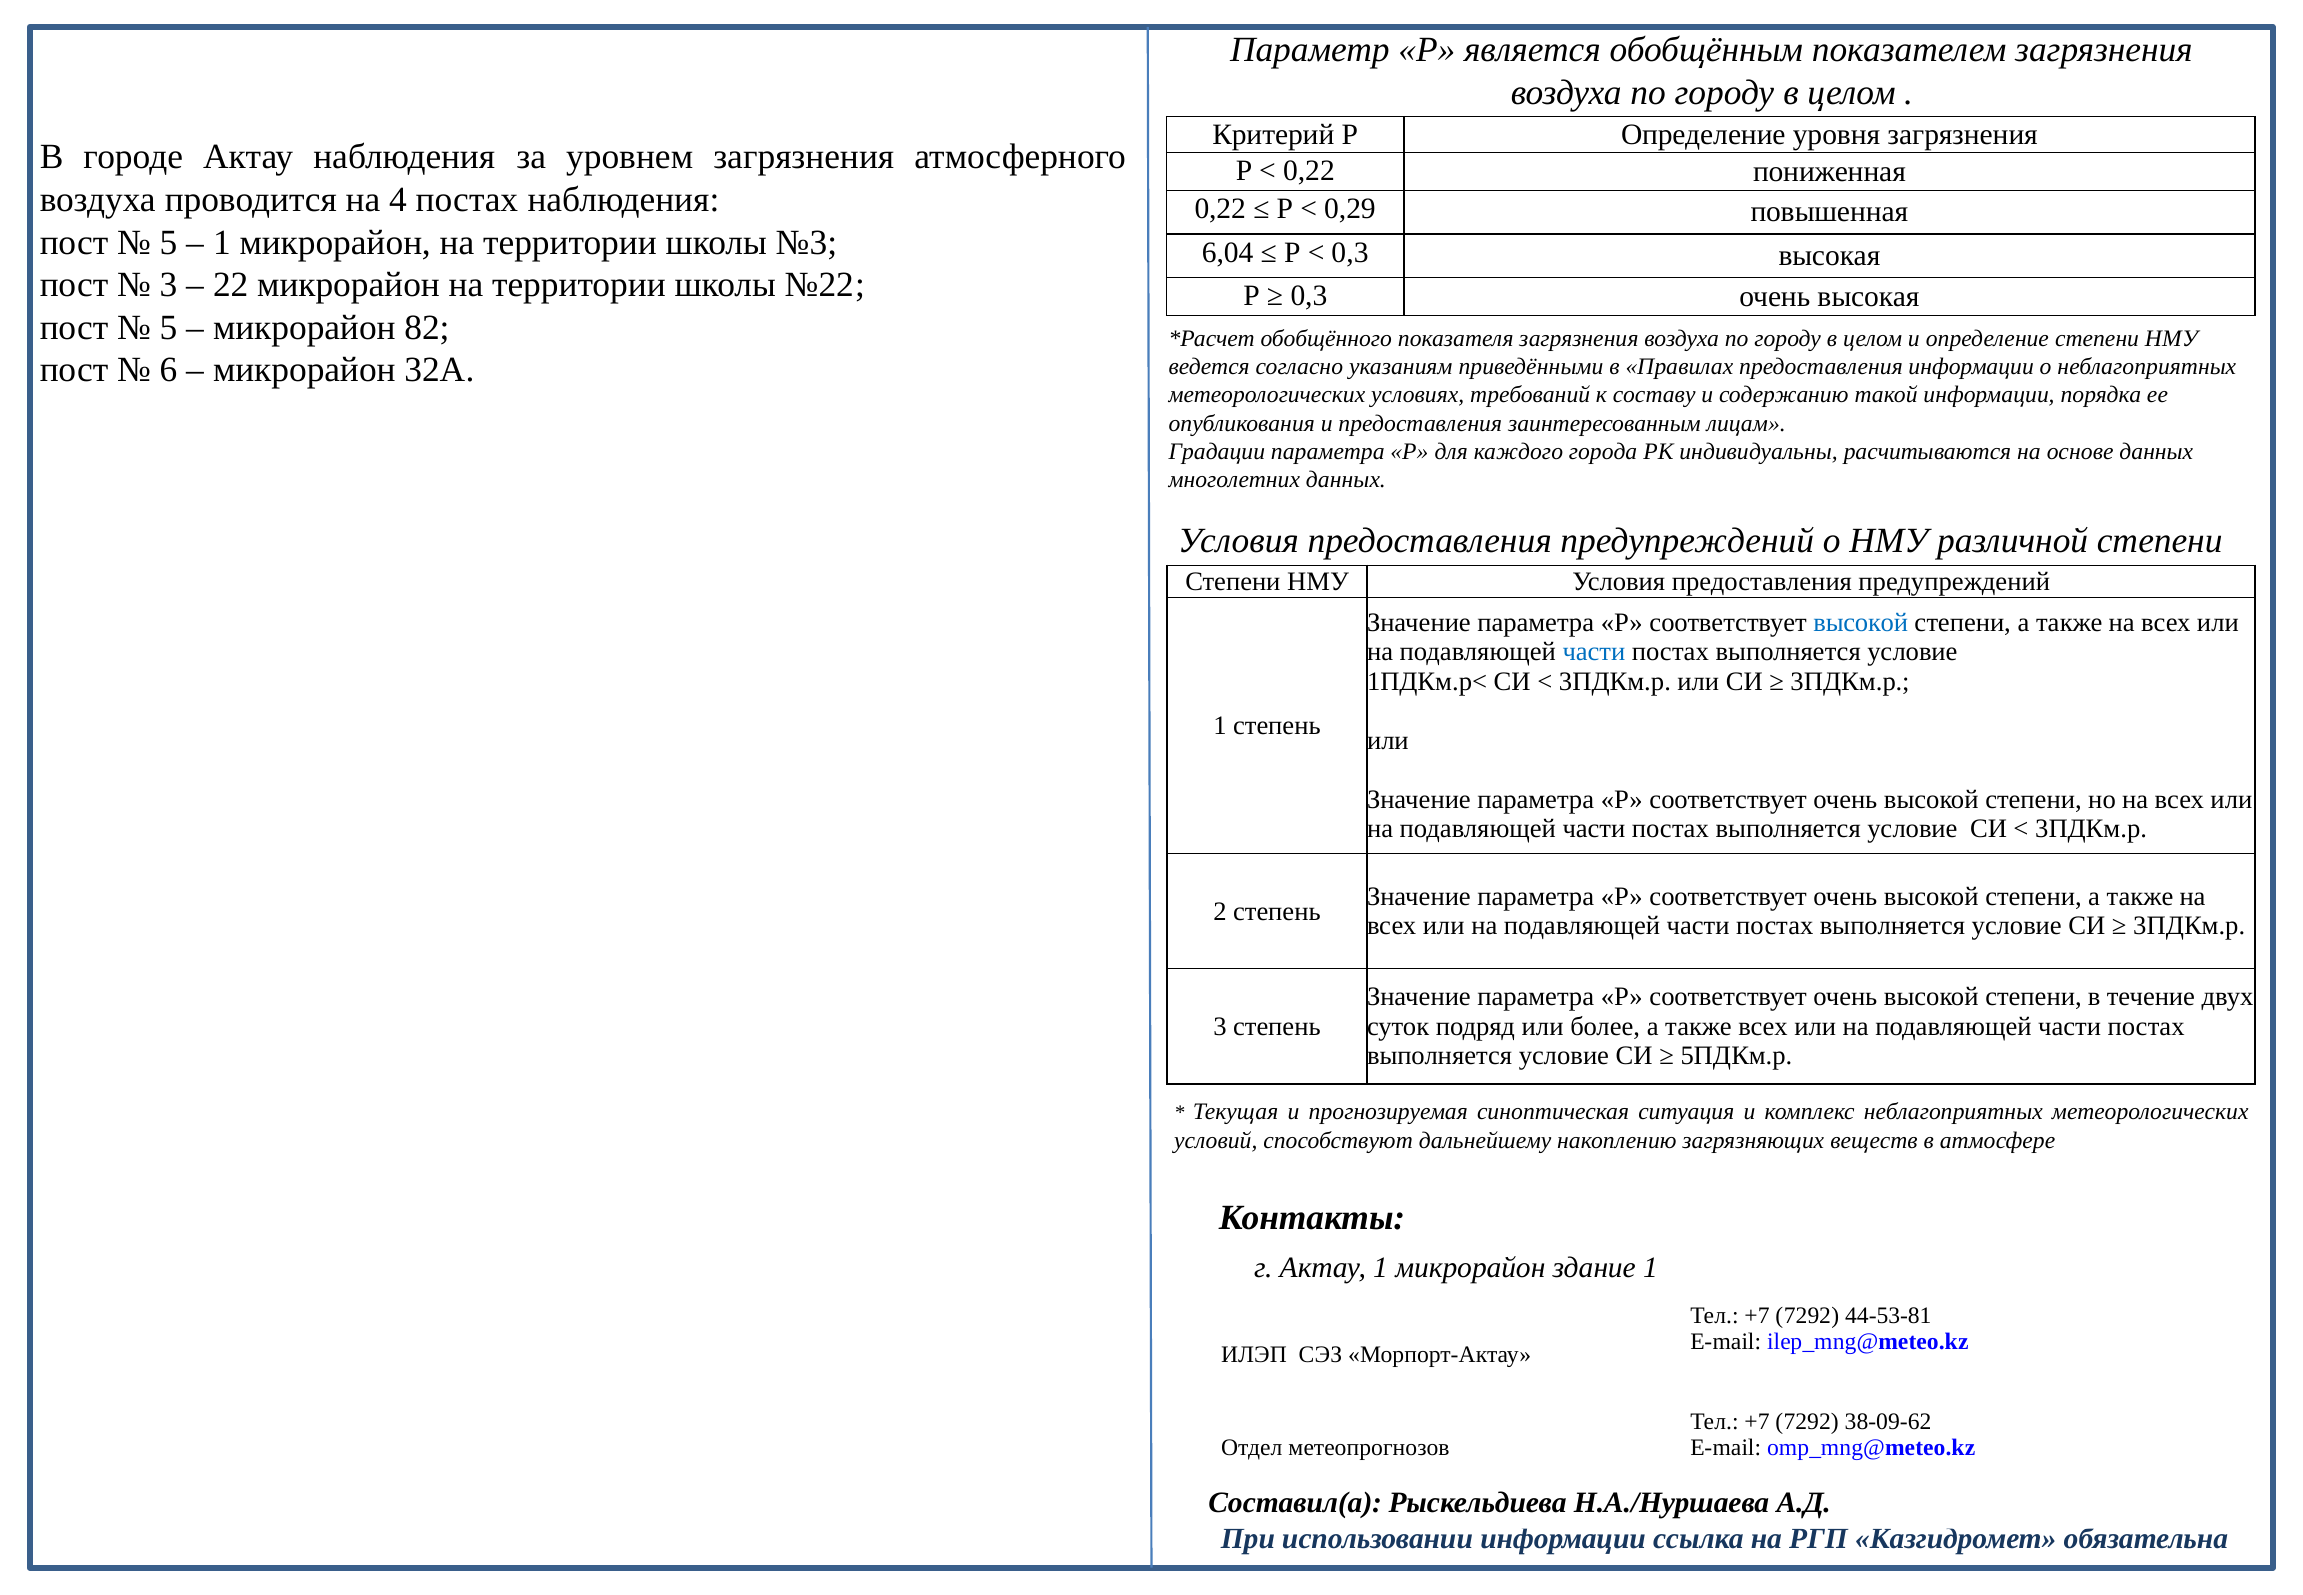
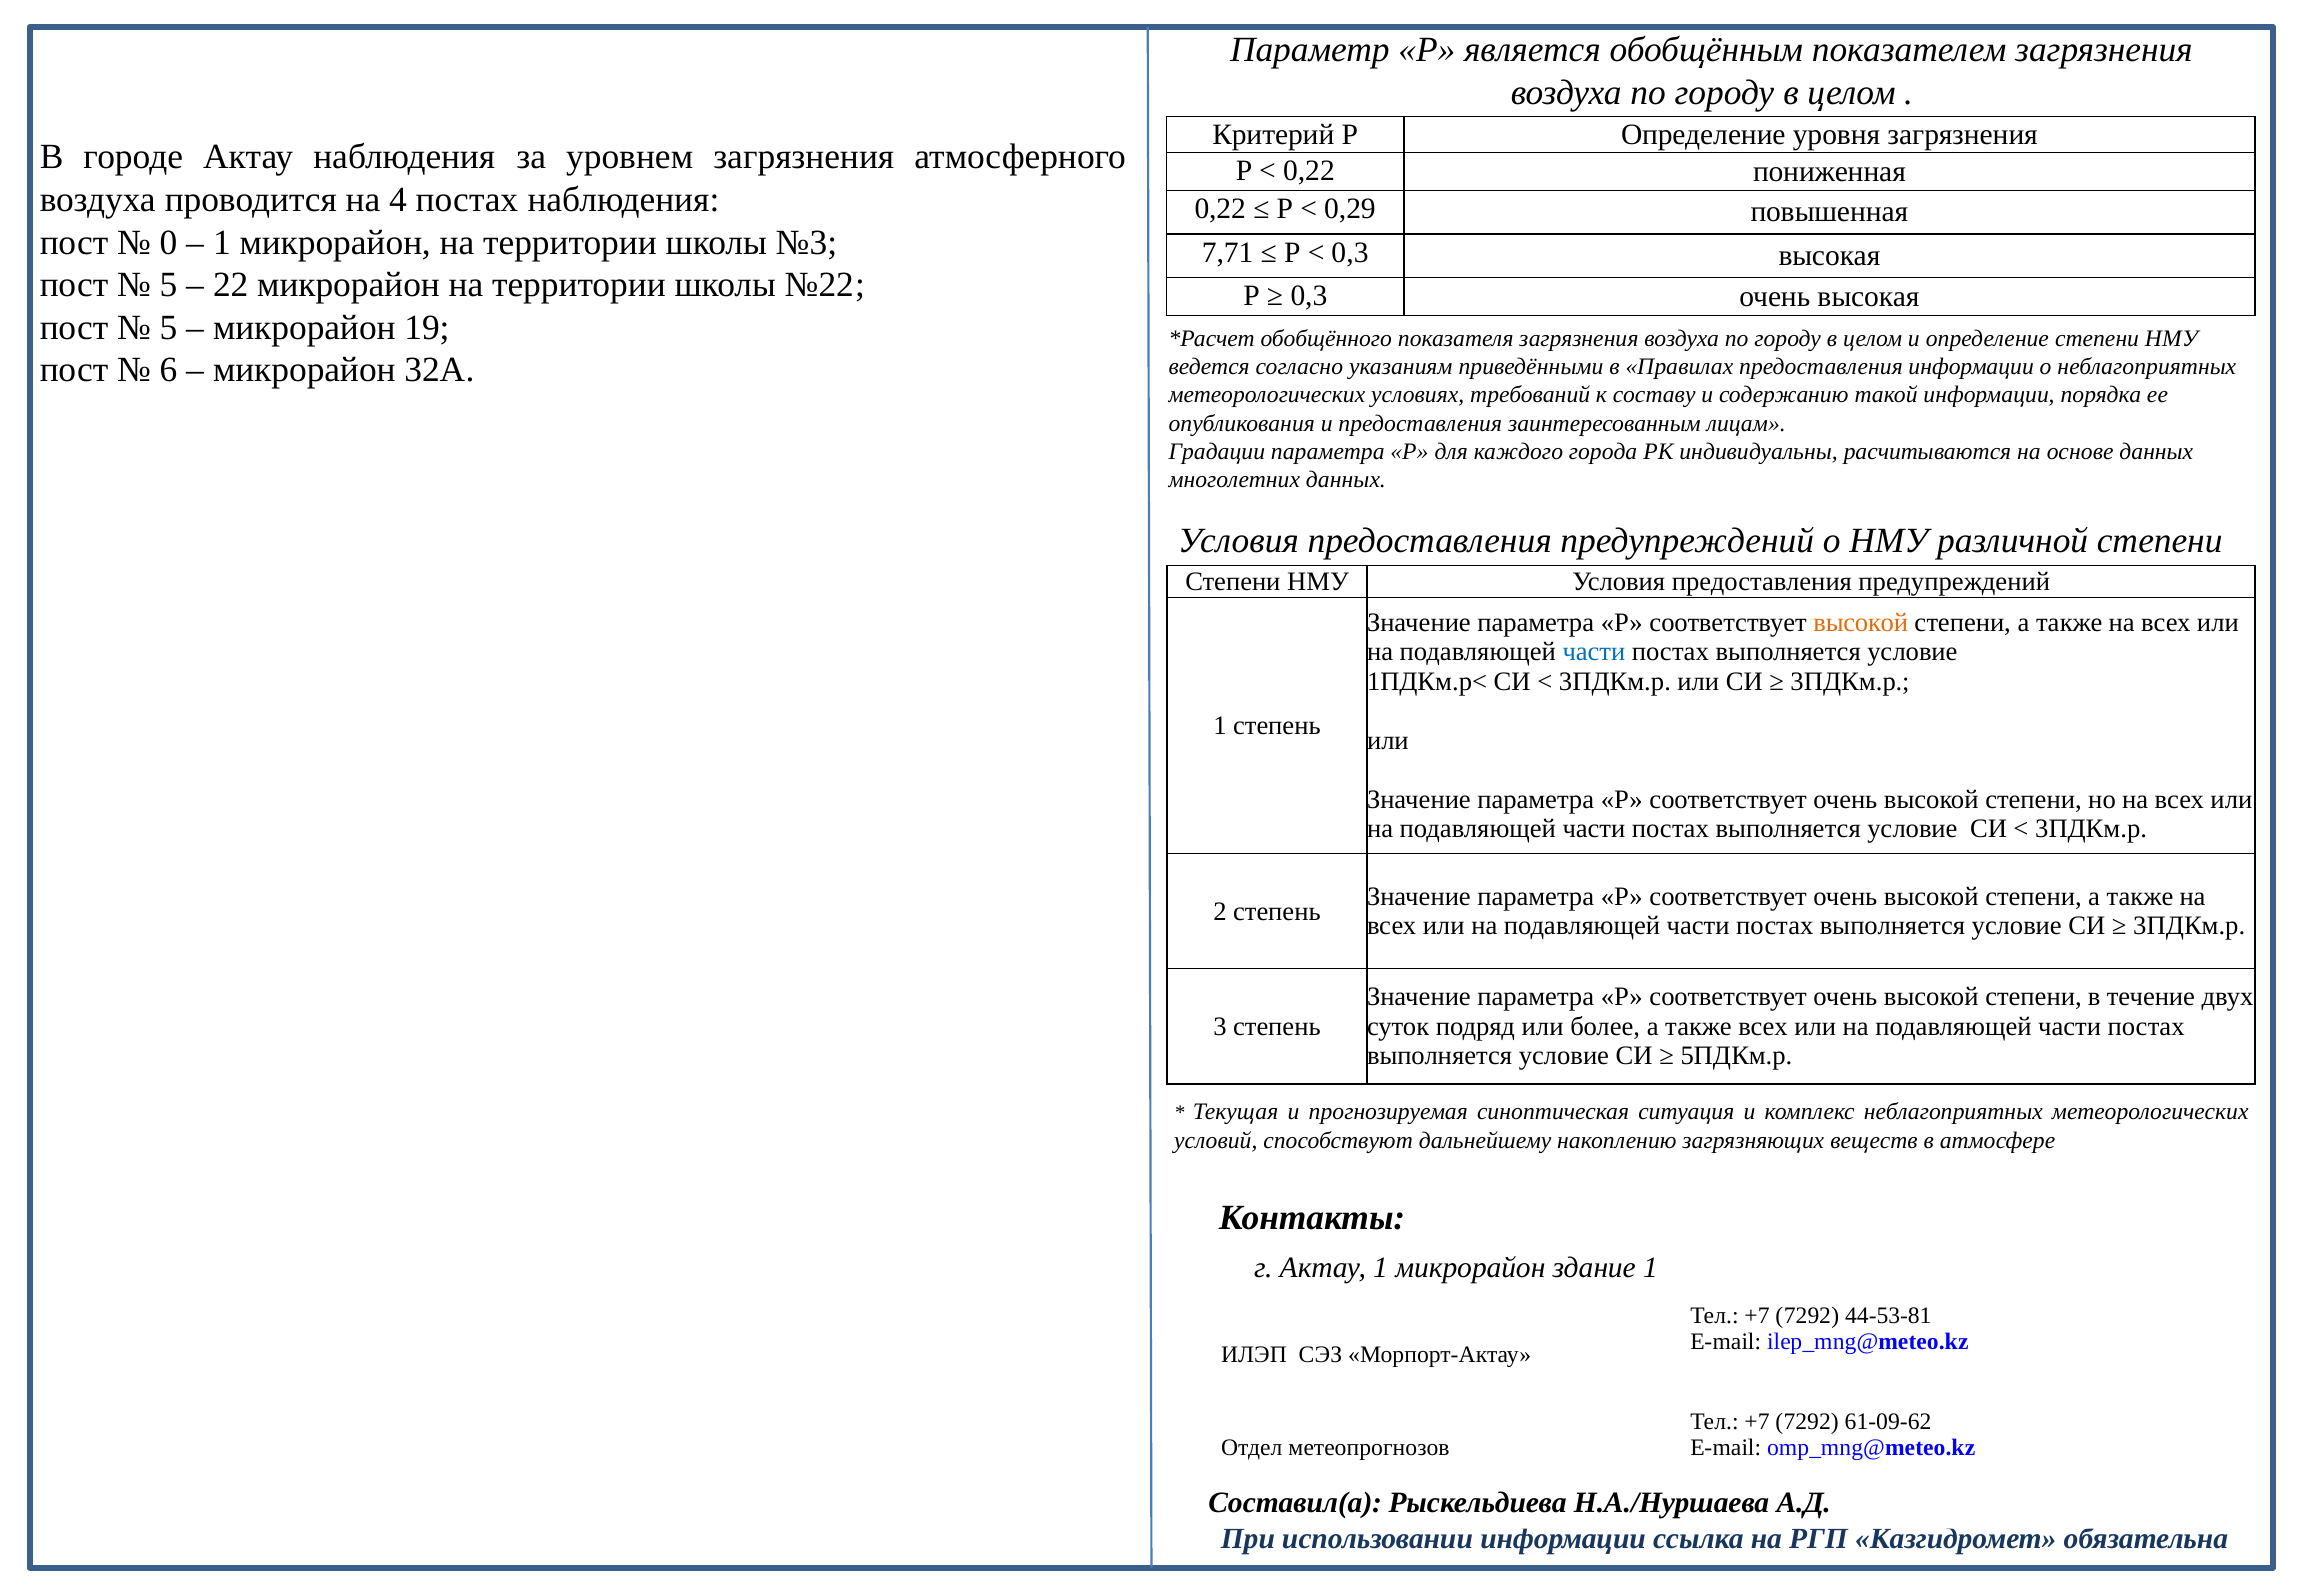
5: 5 -> 0 (168, 242)
6,04: 6,04 -> 7,71 (1228, 252)
3: 3 -> 5 (168, 285)
82: 82 -> 19 (427, 327)
высокой colour: blue -> orange (1861, 622)
38-09-62: 38-09-62 -> 61-09-62 (1888, 1421)
